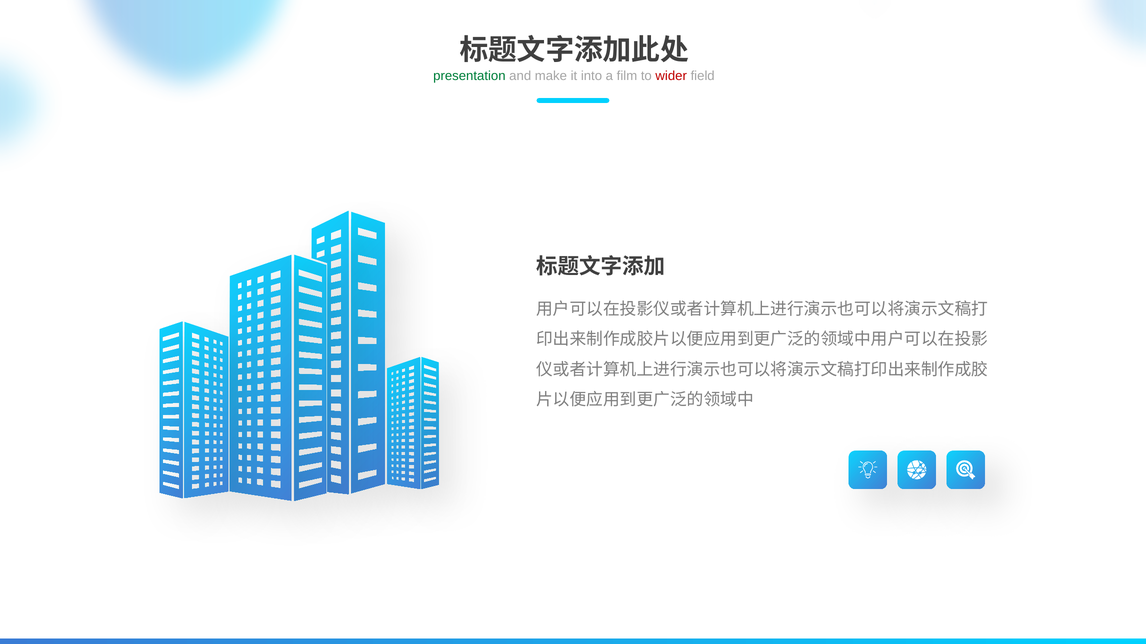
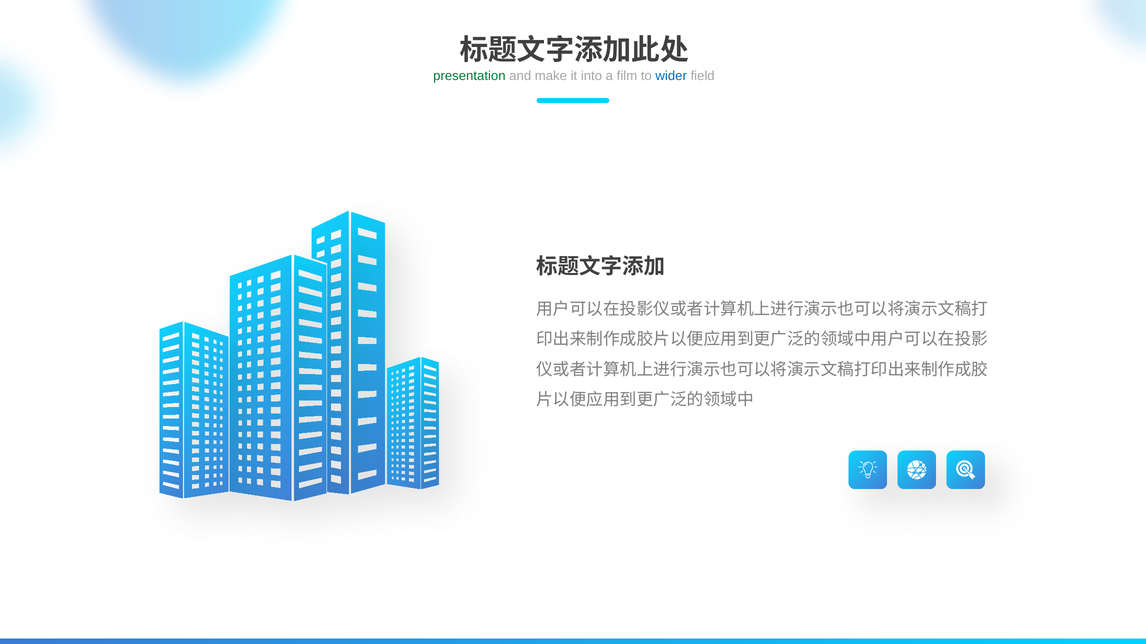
wider colour: red -> blue (671, 76)
